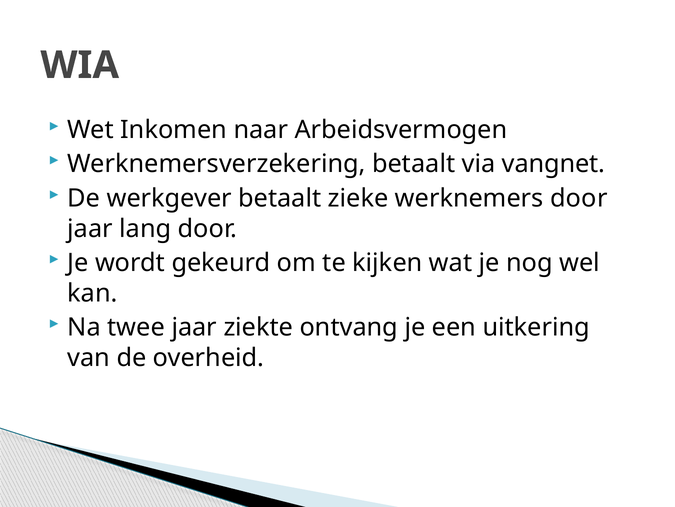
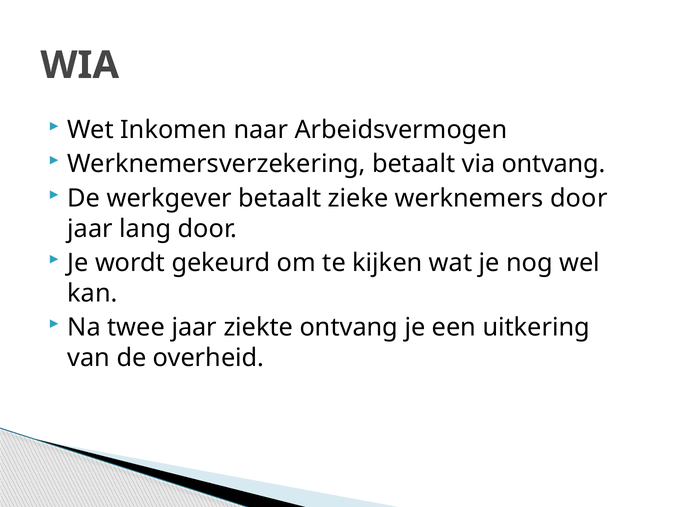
via vangnet: vangnet -> ontvang (554, 164)
